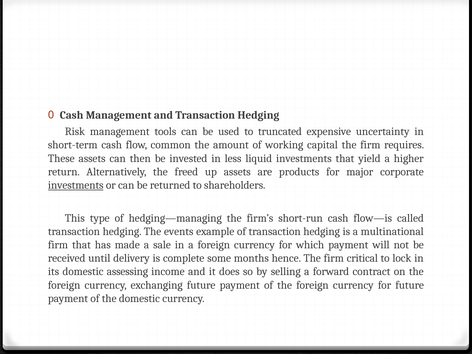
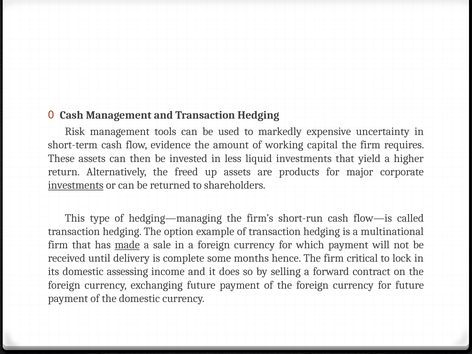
truncated: truncated -> markedly (280, 132)
common: common -> evidence (171, 145)
events: events -> option (179, 232)
made underline: none -> present (127, 245)
